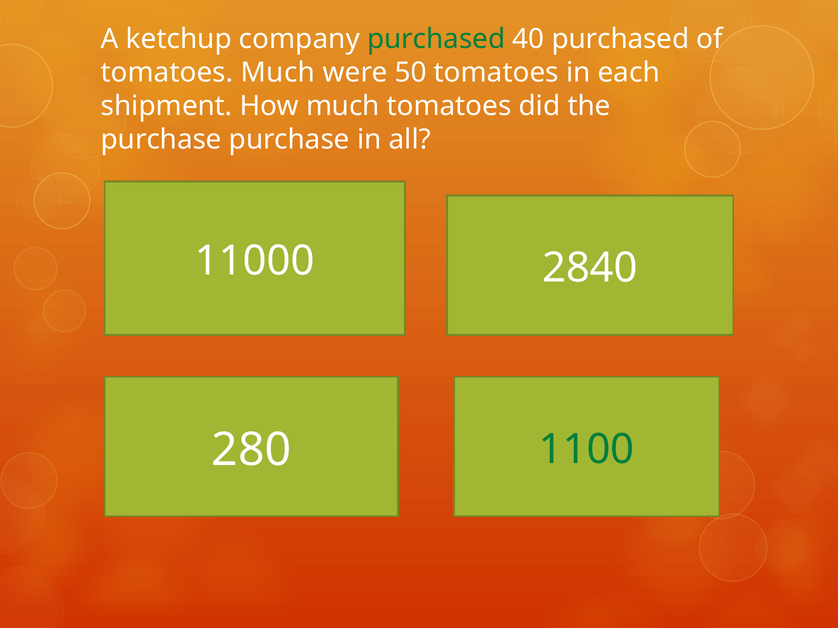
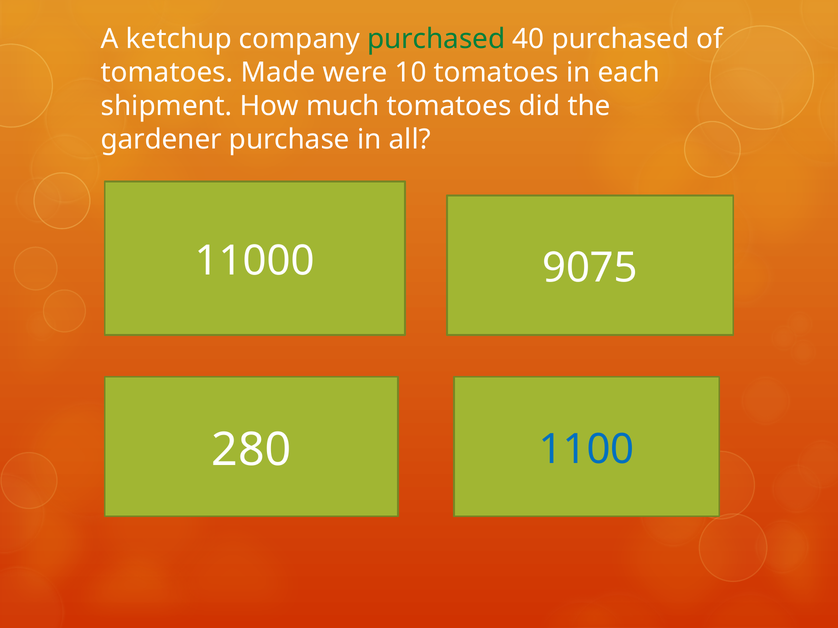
tomatoes Much: Much -> Made (278, 73)
50: 50 -> 10 (411, 73)
purchase: purchase -> gardener (161, 140)
2840: 2840 -> 9075 (590, 268)
1100 colour: green -> blue (587, 450)
